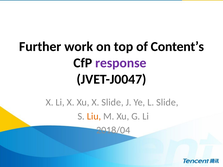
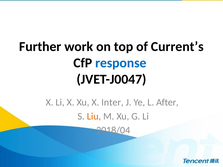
Content’s: Content’s -> Current’s (177, 47)
response colour: purple -> blue (121, 63)
X Slide: Slide -> Inter (112, 103)
L Slide: Slide -> After (167, 103)
